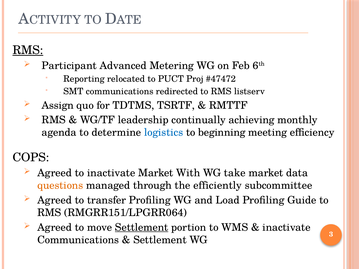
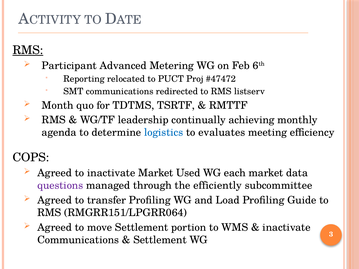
Assign: Assign -> Month (58, 105)
beginning: beginning -> evaluates (222, 133)
With: With -> Used (188, 173)
take: take -> each (235, 173)
questions colour: orange -> purple (60, 186)
Settlement underline: present -> none (142, 228)
